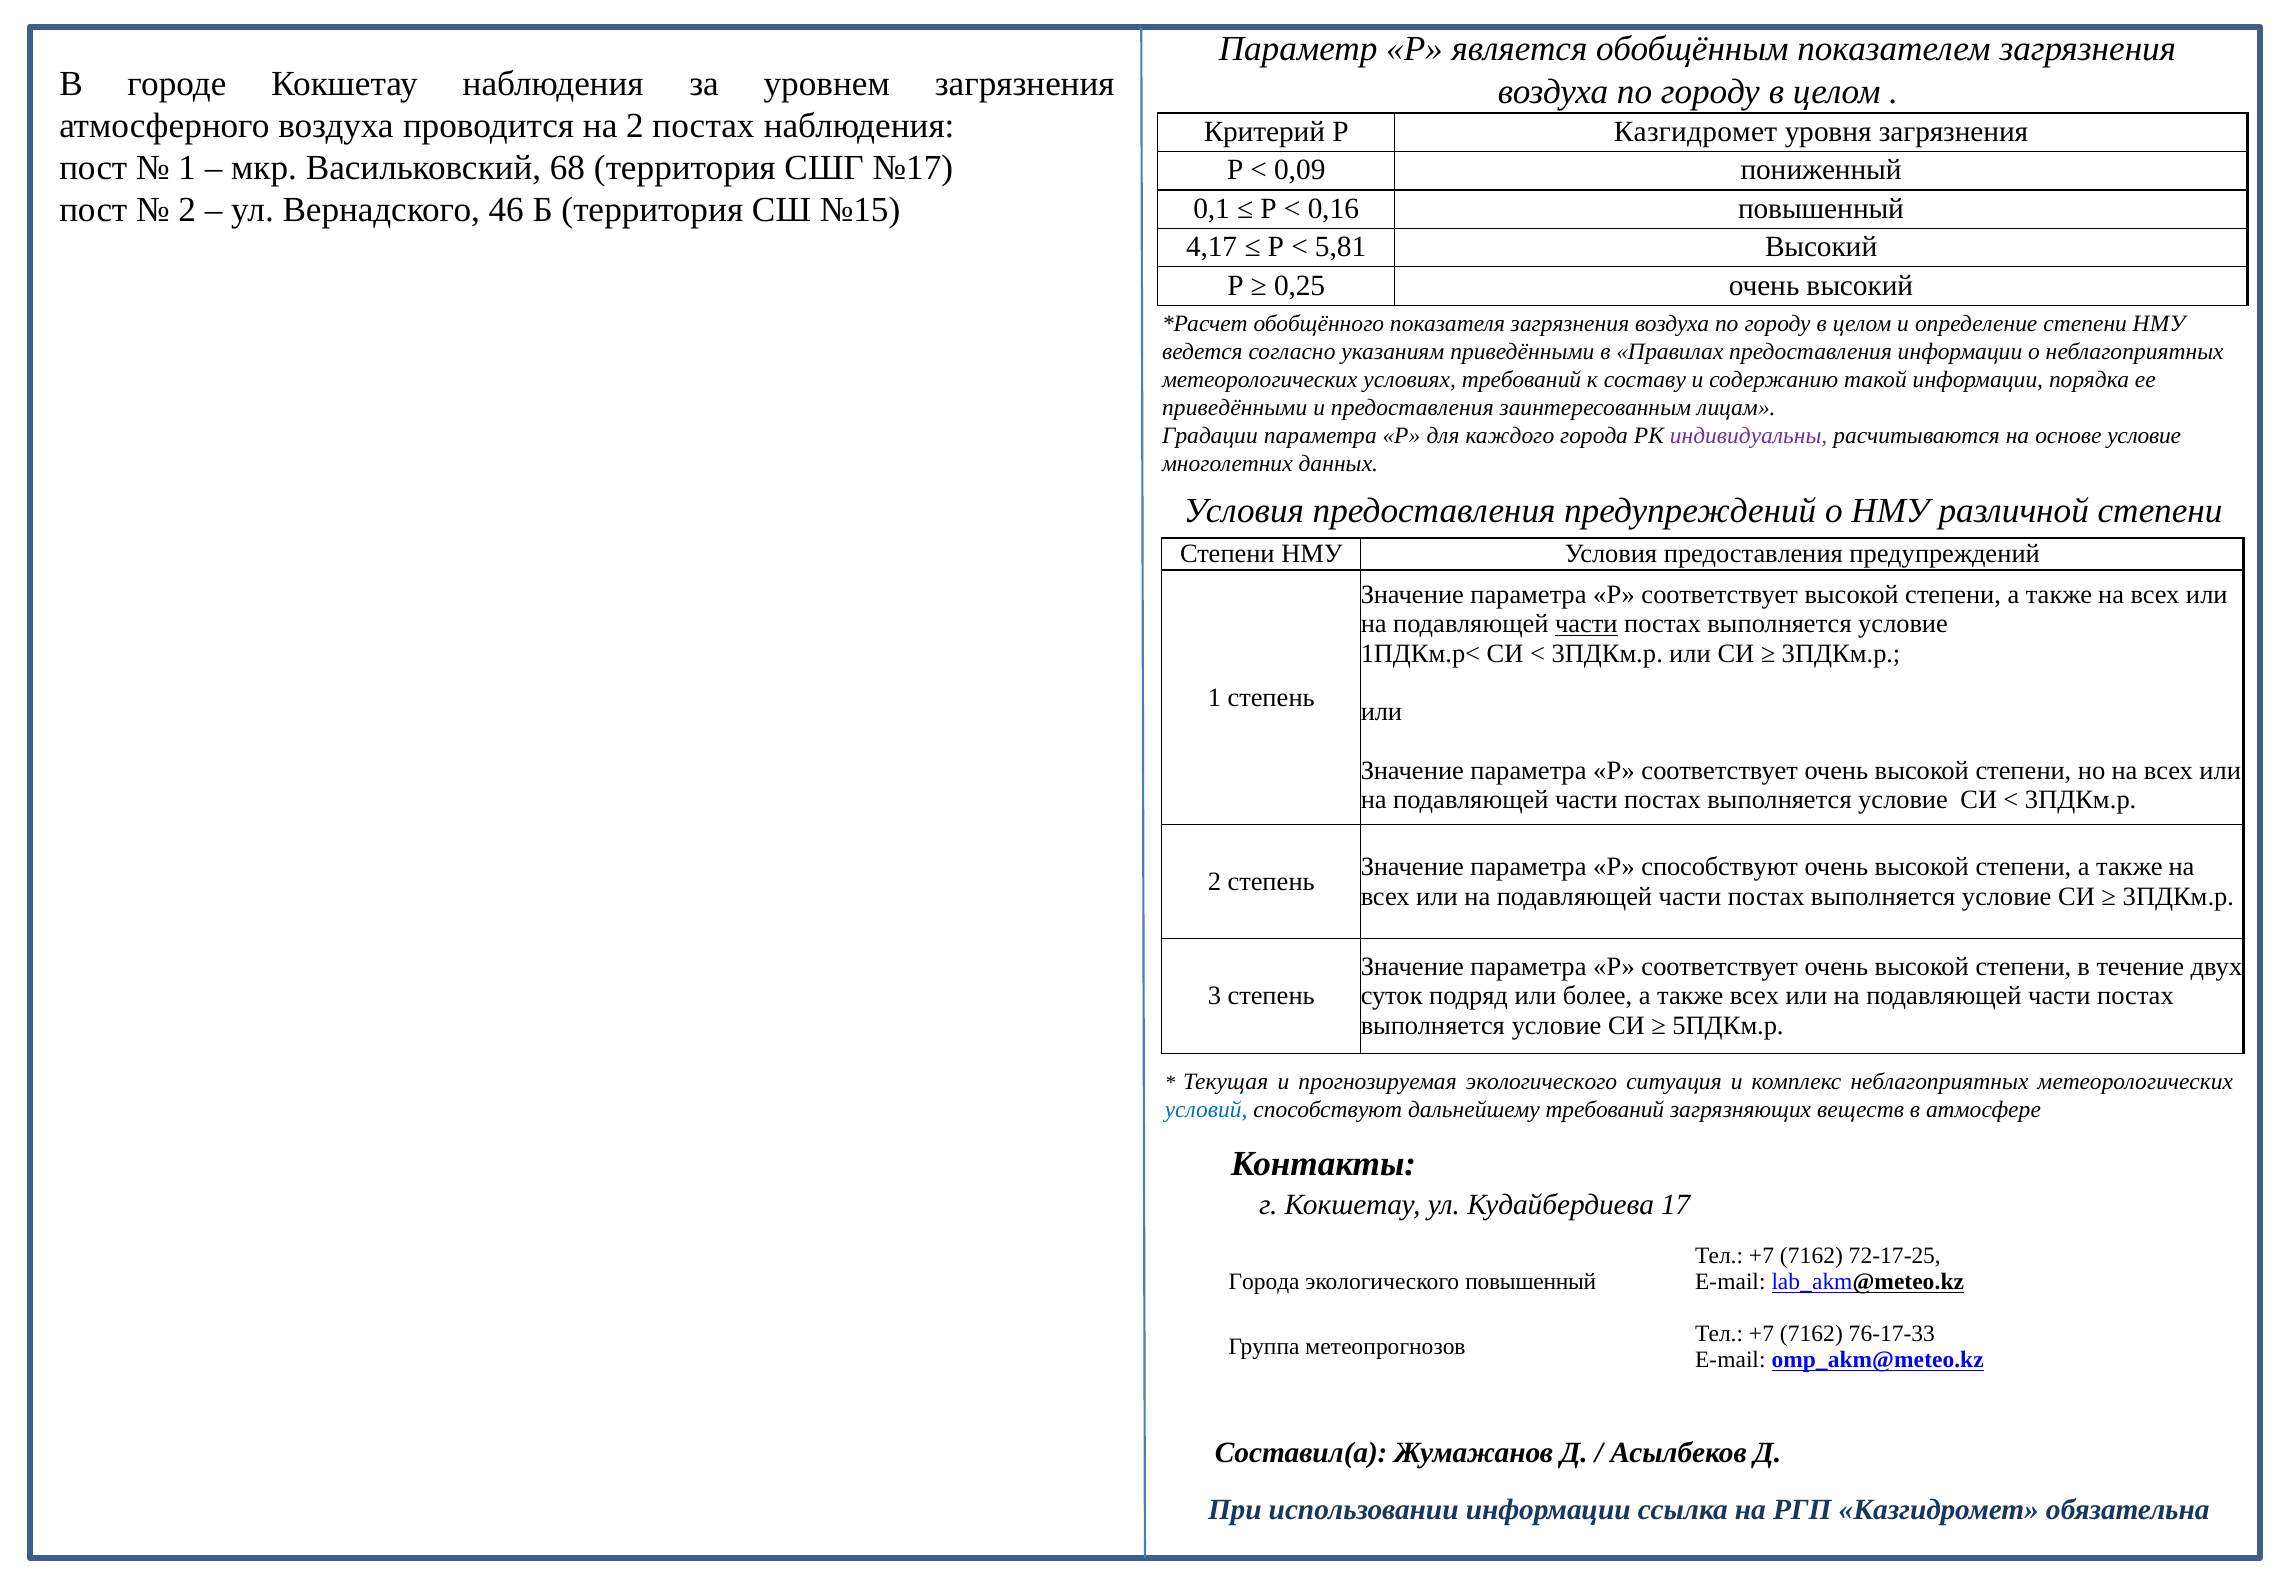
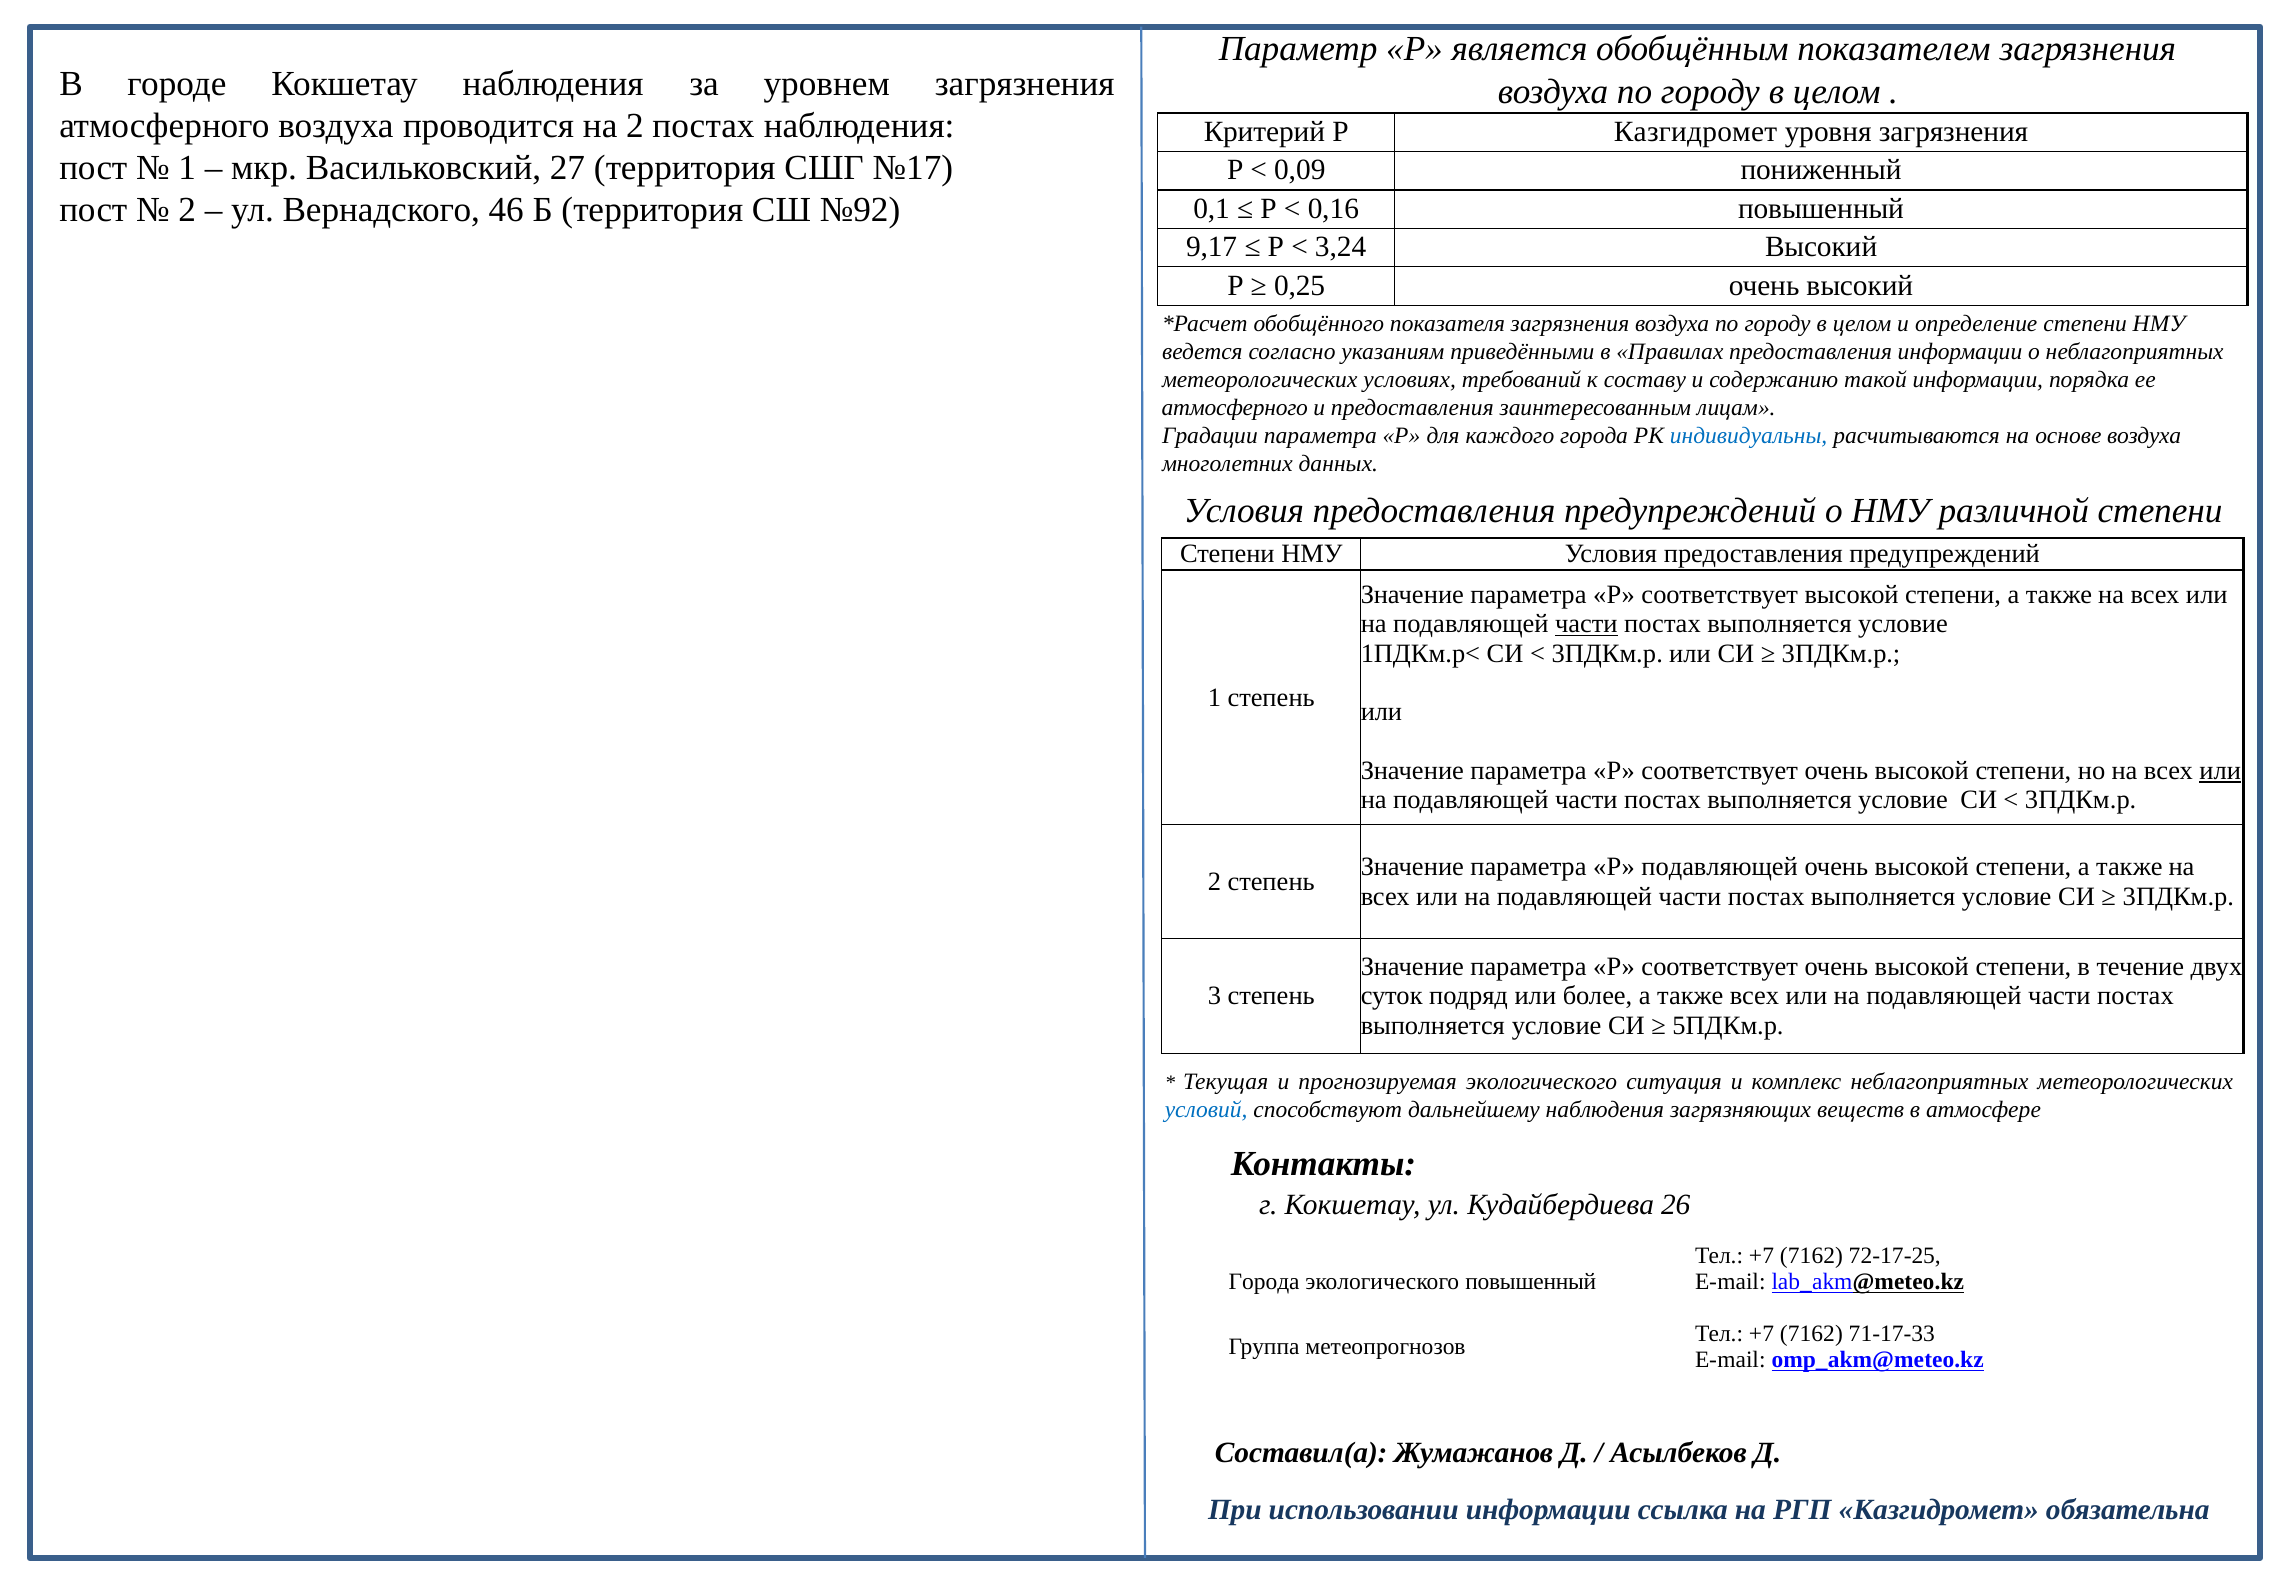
68: 68 -> 27 (568, 168)
№15: №15 -> №92 (860, 210)
4,17: 4,17 -> 9,17 (1212, 247)
5,81: 5,81 -> 3,24 (1341, 247)
приведёнными: приведёнными -> атмосферного (1235, 408)
индивидуальны colour: purple -> blue (1749, 436)
основе условие: условие -> воздуха (2144, 436)
или underline: none -> present (2220, 771)
Р способствуют: способствуют -> подавляющей (1720, 867)
дальнейшему требований: требований -> наблюдения (1605, 1110)
17: 17 -> 26 (1676, 1205)
76-17-33: 76-17-33 -> 71-17-33 (1892, 1334)
